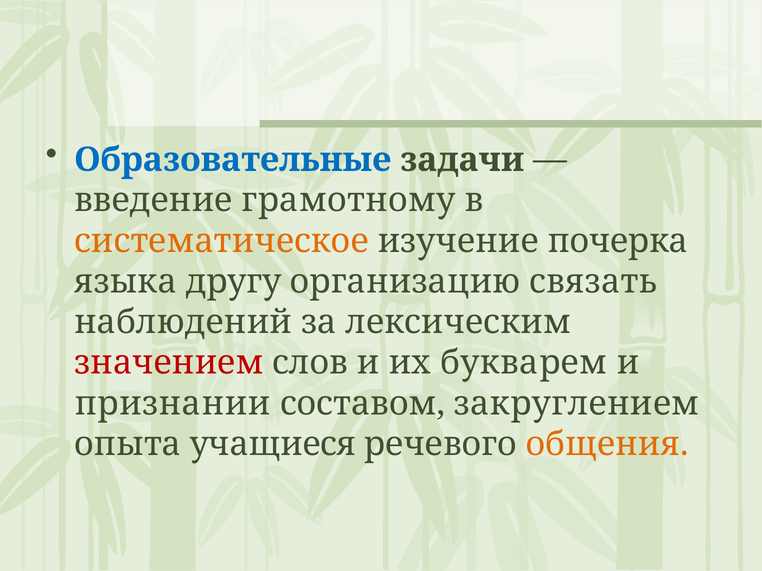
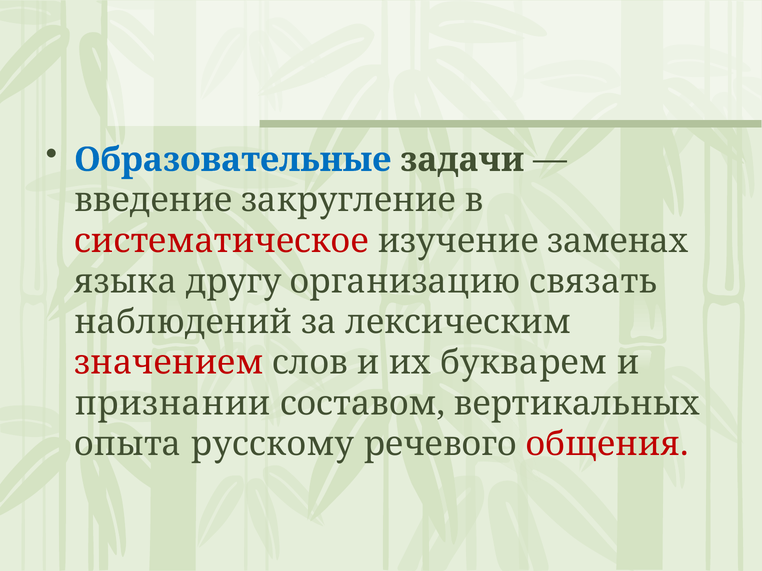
грамотному: грамотному -> закругление (349, 201)
систематическое colour: orange -> red (221, 241)
почерка: почерка -> заменах (618, 241)
закруглением: закруглением -> вертикальных (577, 404)
учащиеся: учащиеся -> русскому (272, 444)
общения colour: orange -> red (607, 444)
